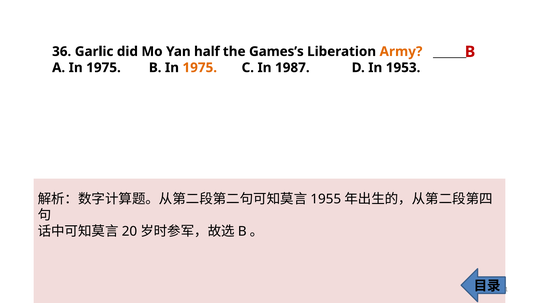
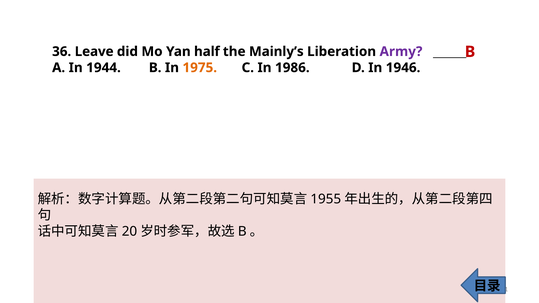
Garlic: Garlic -> Leave (94, 52)
Games’s: Games’s -> Mainly’s (276, 52)
Army colour: orange -> purple (401, 52)
A In 1975: 1975 -> 1944 (104, 68)
1987: 1987 -> 1986 (292, 68)
1953: 1953 -> 1946 (403, 68)
